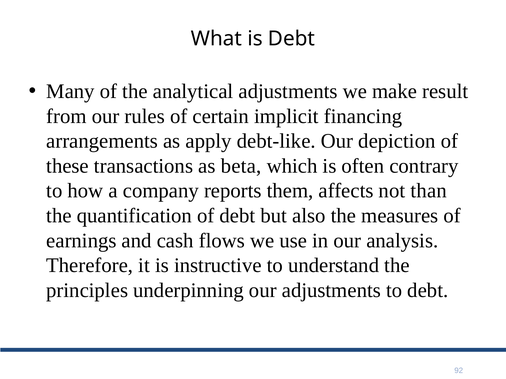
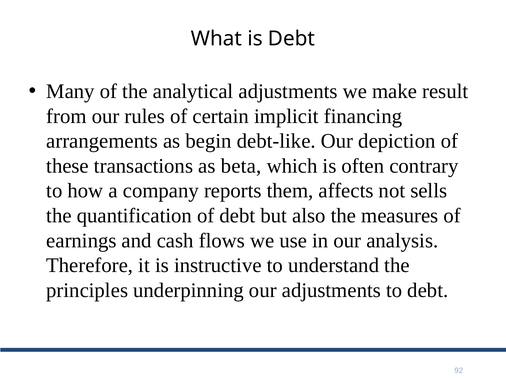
apply: apply -> begin (209, 141)
than: than -> sells (429, 191)
